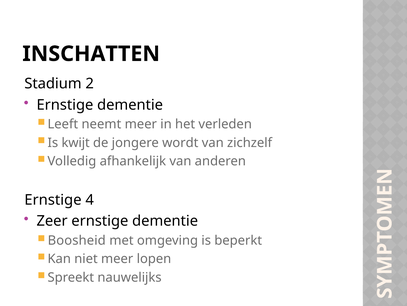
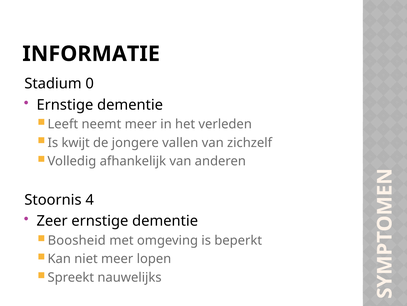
INSCHATTEN: INSCHATTEN -> INFORMATIE (91, 54)
2: 2 -> 0 (90, 84)
wordt: wordt -> vallen (180, 142)
Ernstige: Ernstige -> Stoornis (53, 200)
